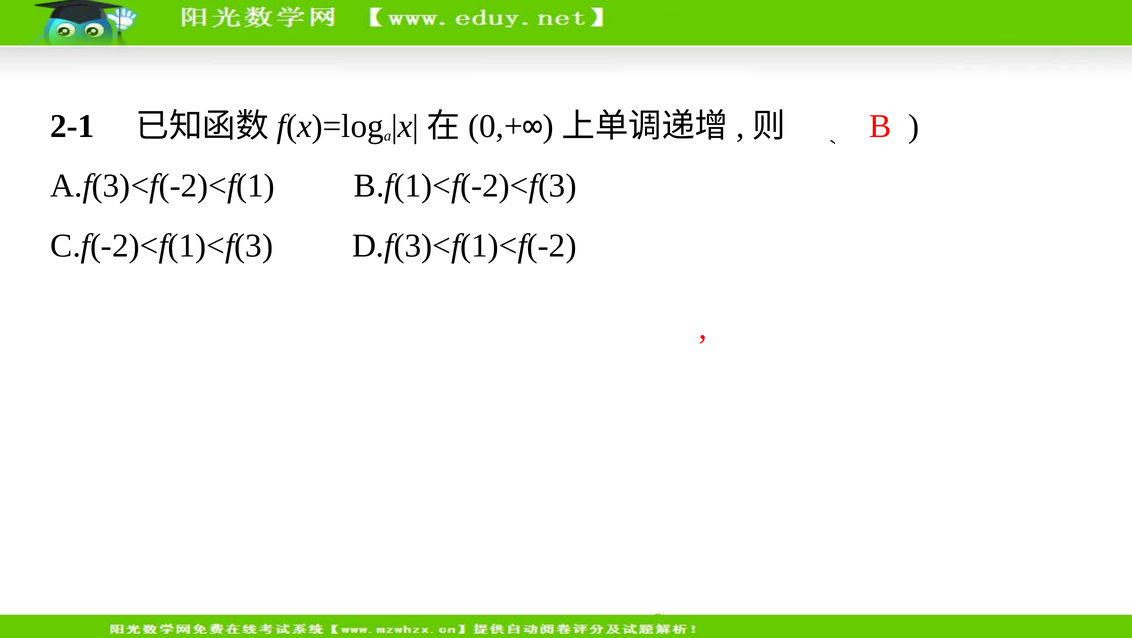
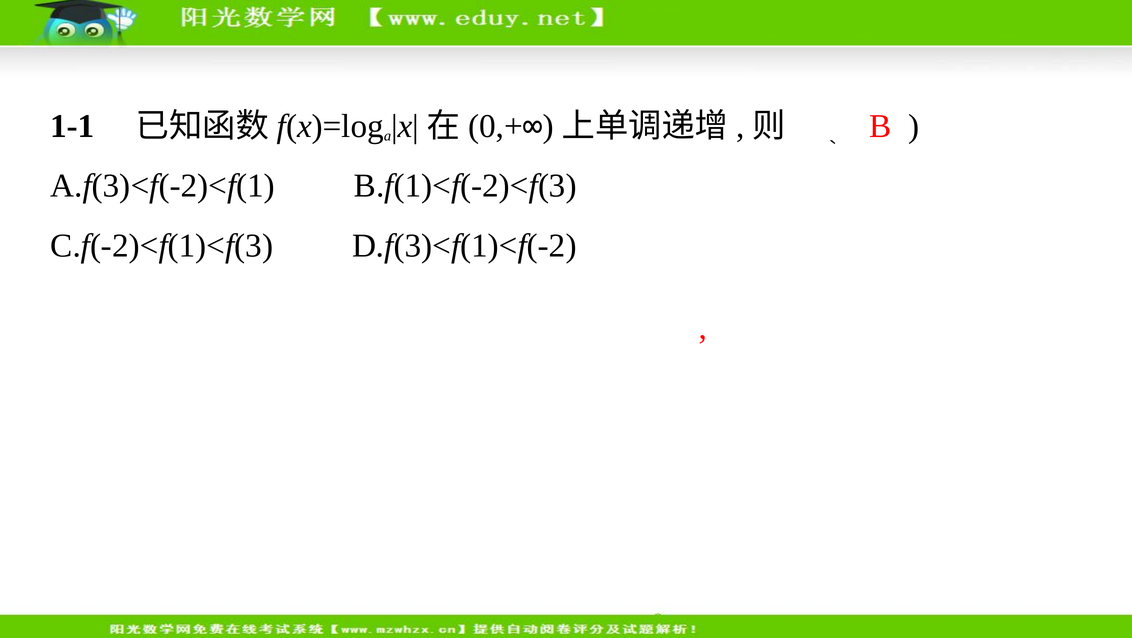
2-1: 2-1 -> 1-1 (72, 126)
